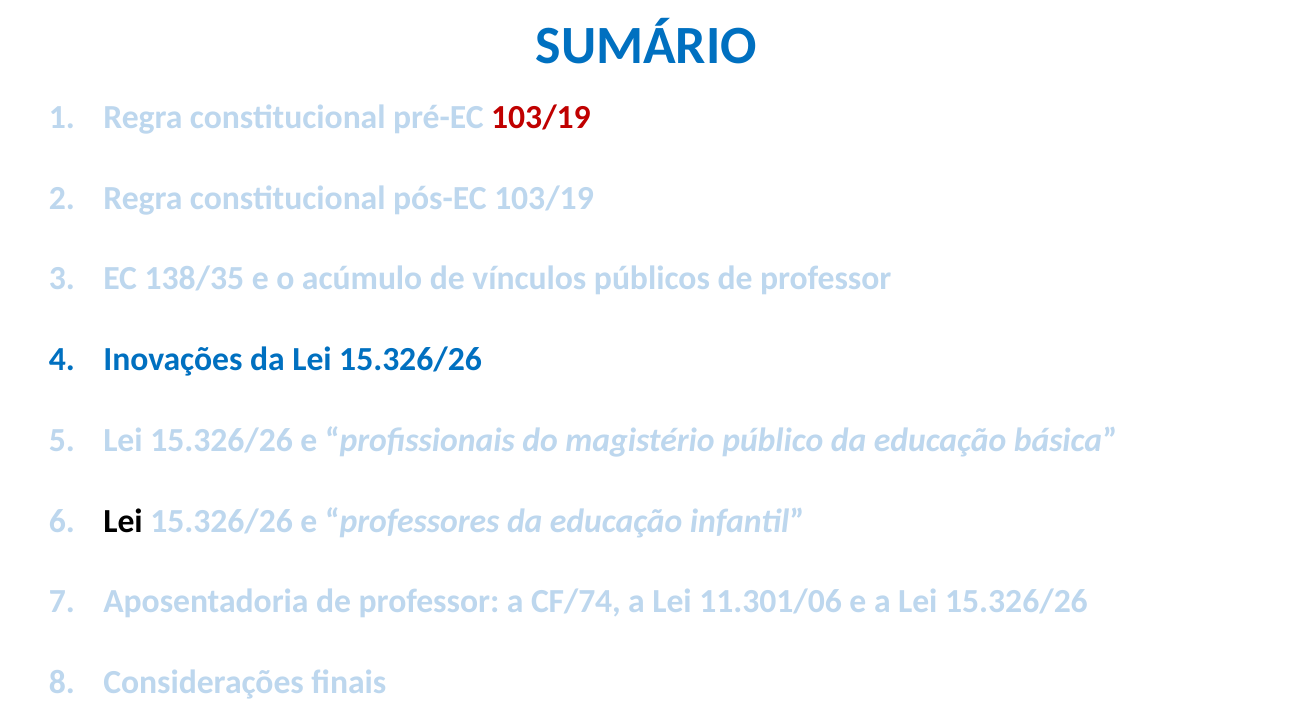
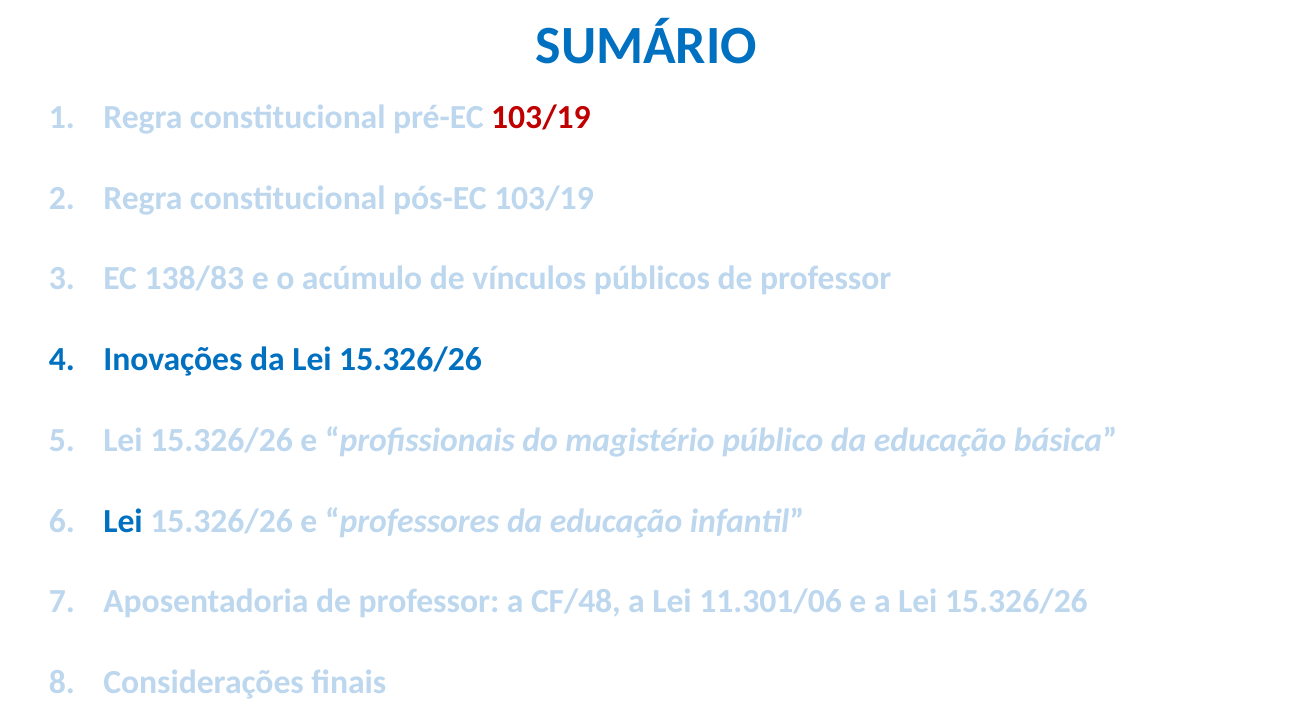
138/35: 138/35 -> 138/83 (194, 279)
Lei colour: black -> blue (123, 521)
CF/74: CF/74 -> CF/48 (576, 602)
